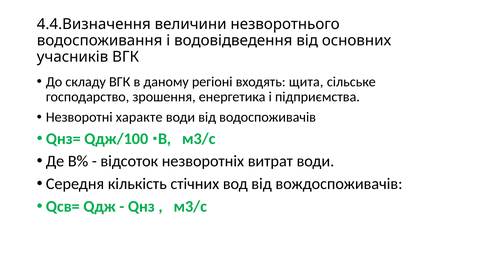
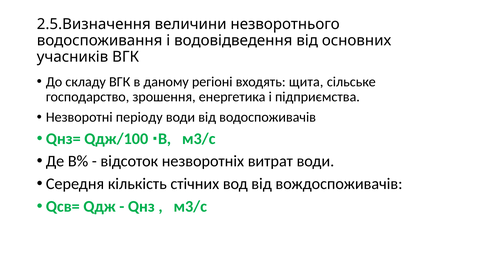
4.4.Визначення: 4.4.Визначення -> 2.5.Визначення (94, 24)
характе: характе -> періоду (139, 117)
